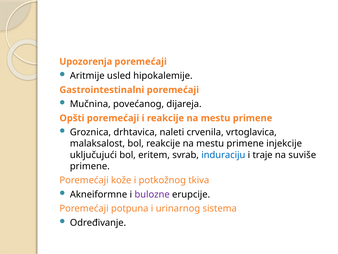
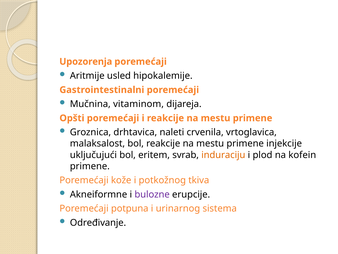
povećanog: povećanog -> vitaminom (138, 104)
induraciju colour: blue -> orange (223, 155)
traje: traje -> plod (263, 155)
suviše: suviše -> kofein (302, 155)
